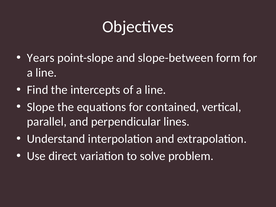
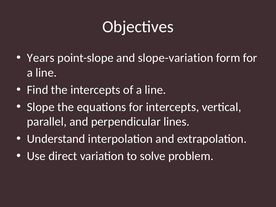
slope-between: slope-between -> slope-variation (176, 58)
for contained: contained -> intercepts (172, 107)
